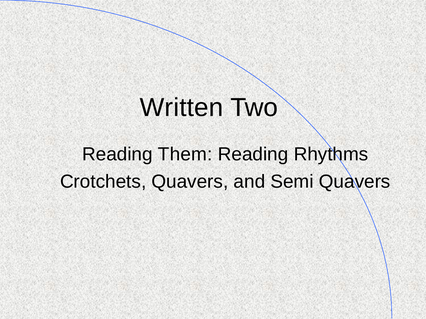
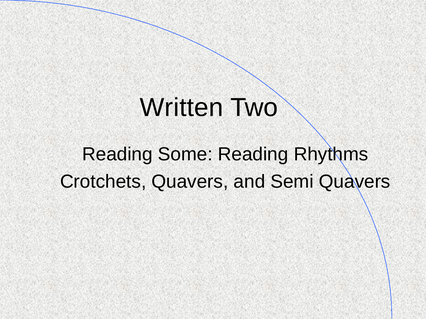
Them: Them -> Some (185, 154)
